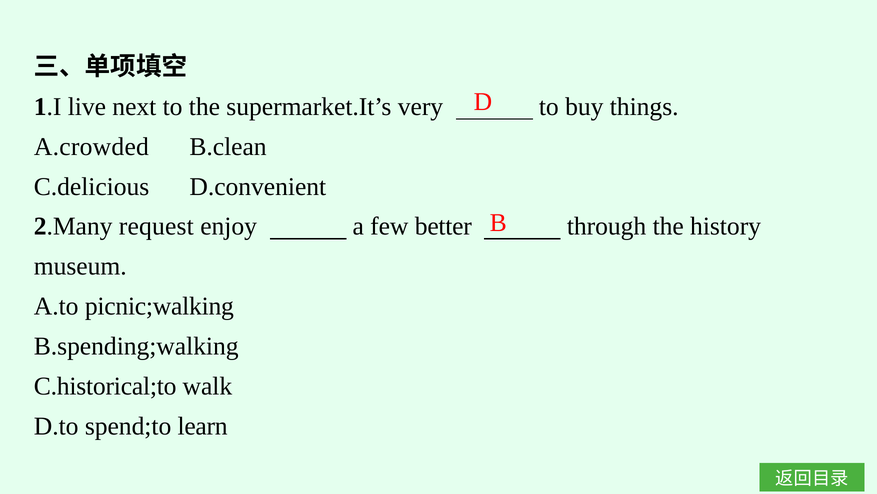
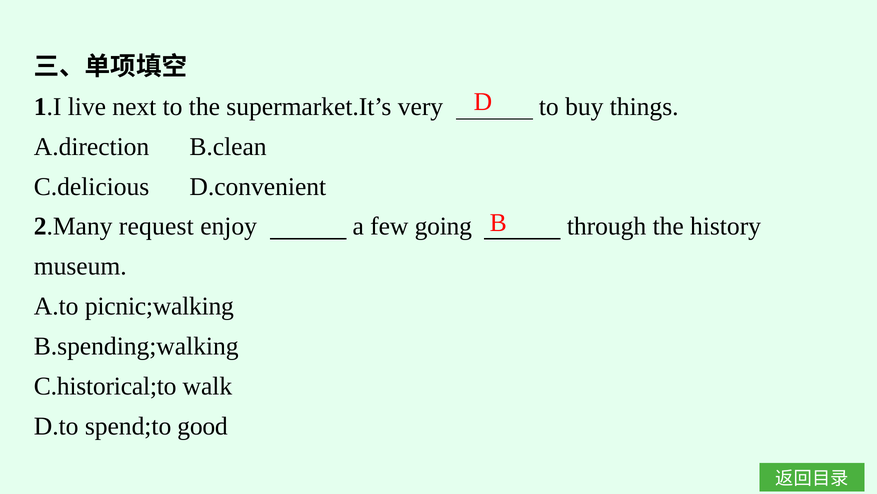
A.crowded: A.crowded -> A.direction (92, 146)
better: better -> going (443, 226)
learn: learn -> good (203, 426)
